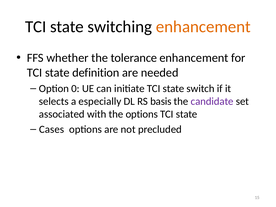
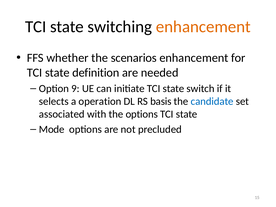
tolerance: tolerance -> scenarios (134, 58)
0: 0 -> 9 (75, 88)
especially: especially -> operation (100, 101)
candidate colour: purple -> blue (212, 101)
Cases: Cases -> Mode (52, 129)
